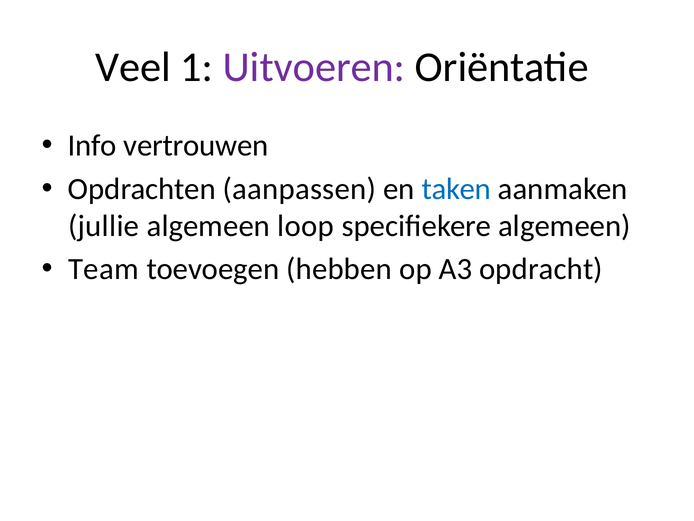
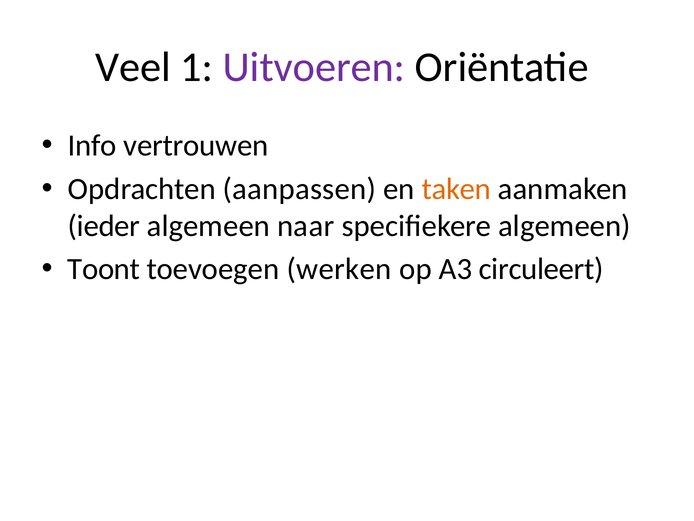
taken colour: blue -> orange (456, 189)
jullie: jullie -> ieder (104, 226)
loop: loop -> naar (306, 226)
Team: Team -> Toont (104, 269)
hebben: hebben -> werken (339, 269)
opdracht: opdracht -> circuleert (541, 269)
